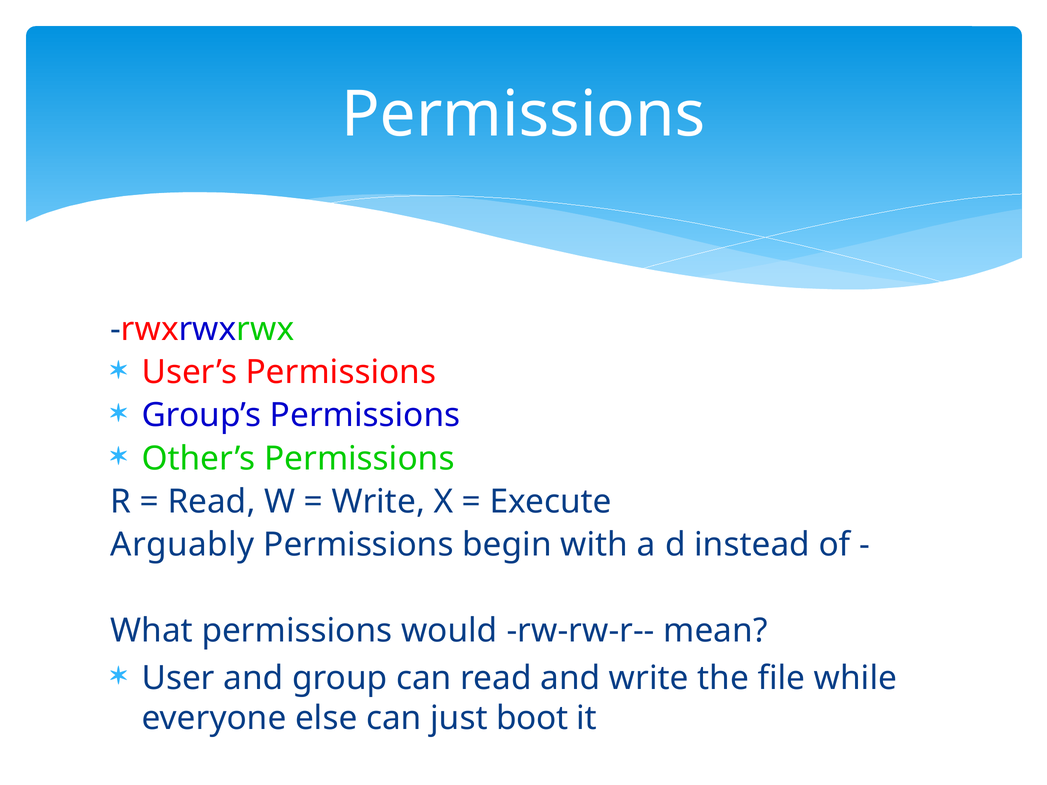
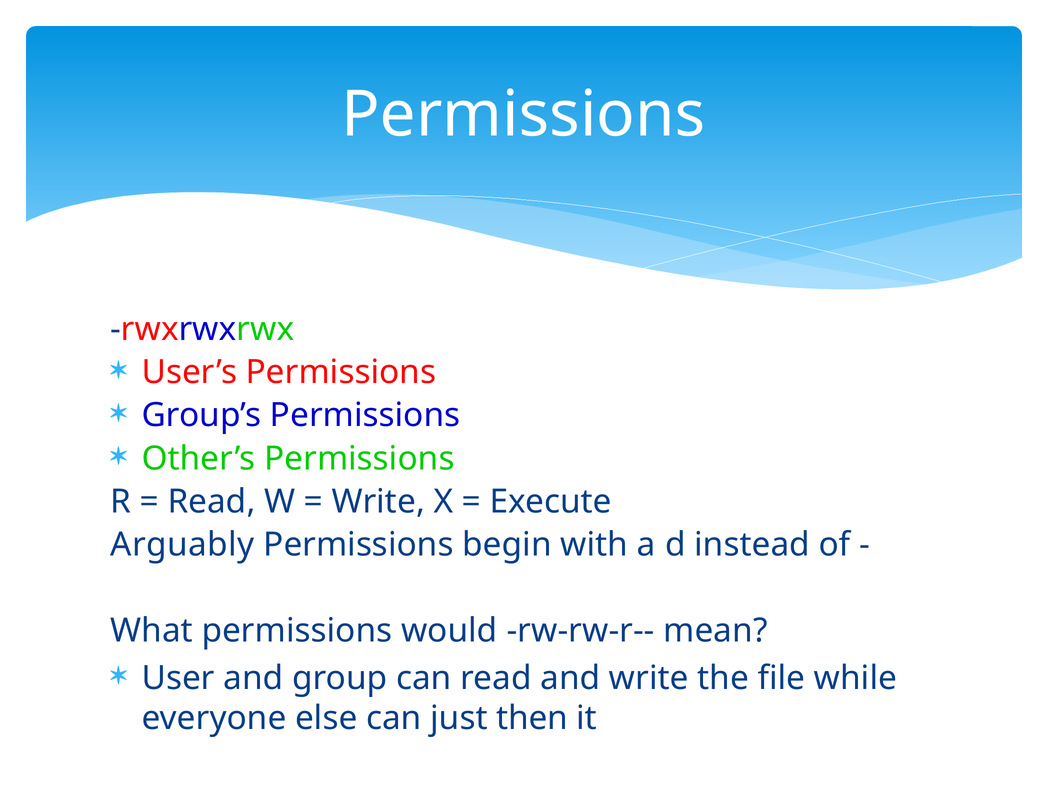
boot: boot -> then (532, 719)
